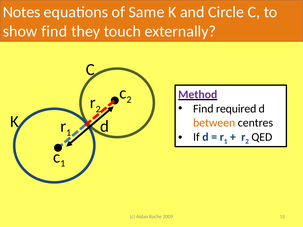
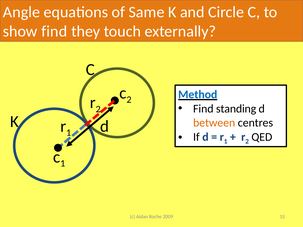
Notes: Notes -> Angle (22, 12)
Method colour: purple -> blue (198, 95)
required: required -> standing (236, 109)
